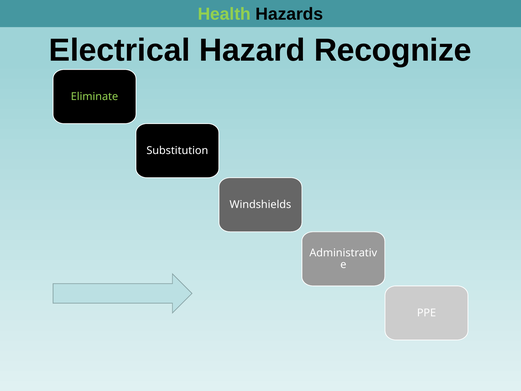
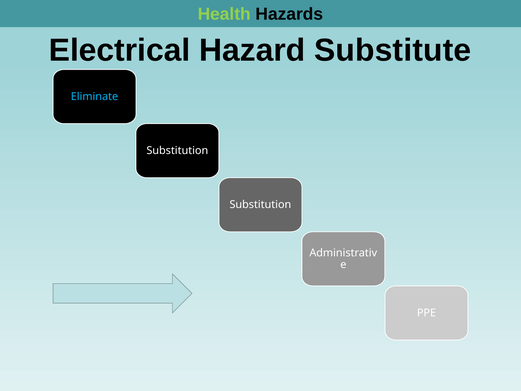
Recognize: Recognize -> Substitute (393, 50)
Eliminate colour: light green -> light blue (94, 96)
Windshields: Windshields -> Substitution (260, 205)
